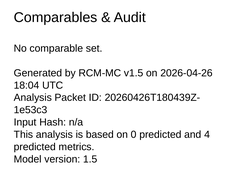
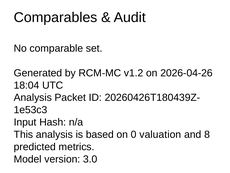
v1.5: v1.5 -> v1.2 (134, 73)
0 predicted: predicted -> valuation (160, 134)
4: 4 -> 8 (207, 134)
1.5: 1.5 -> 3.0 (90, 159)
